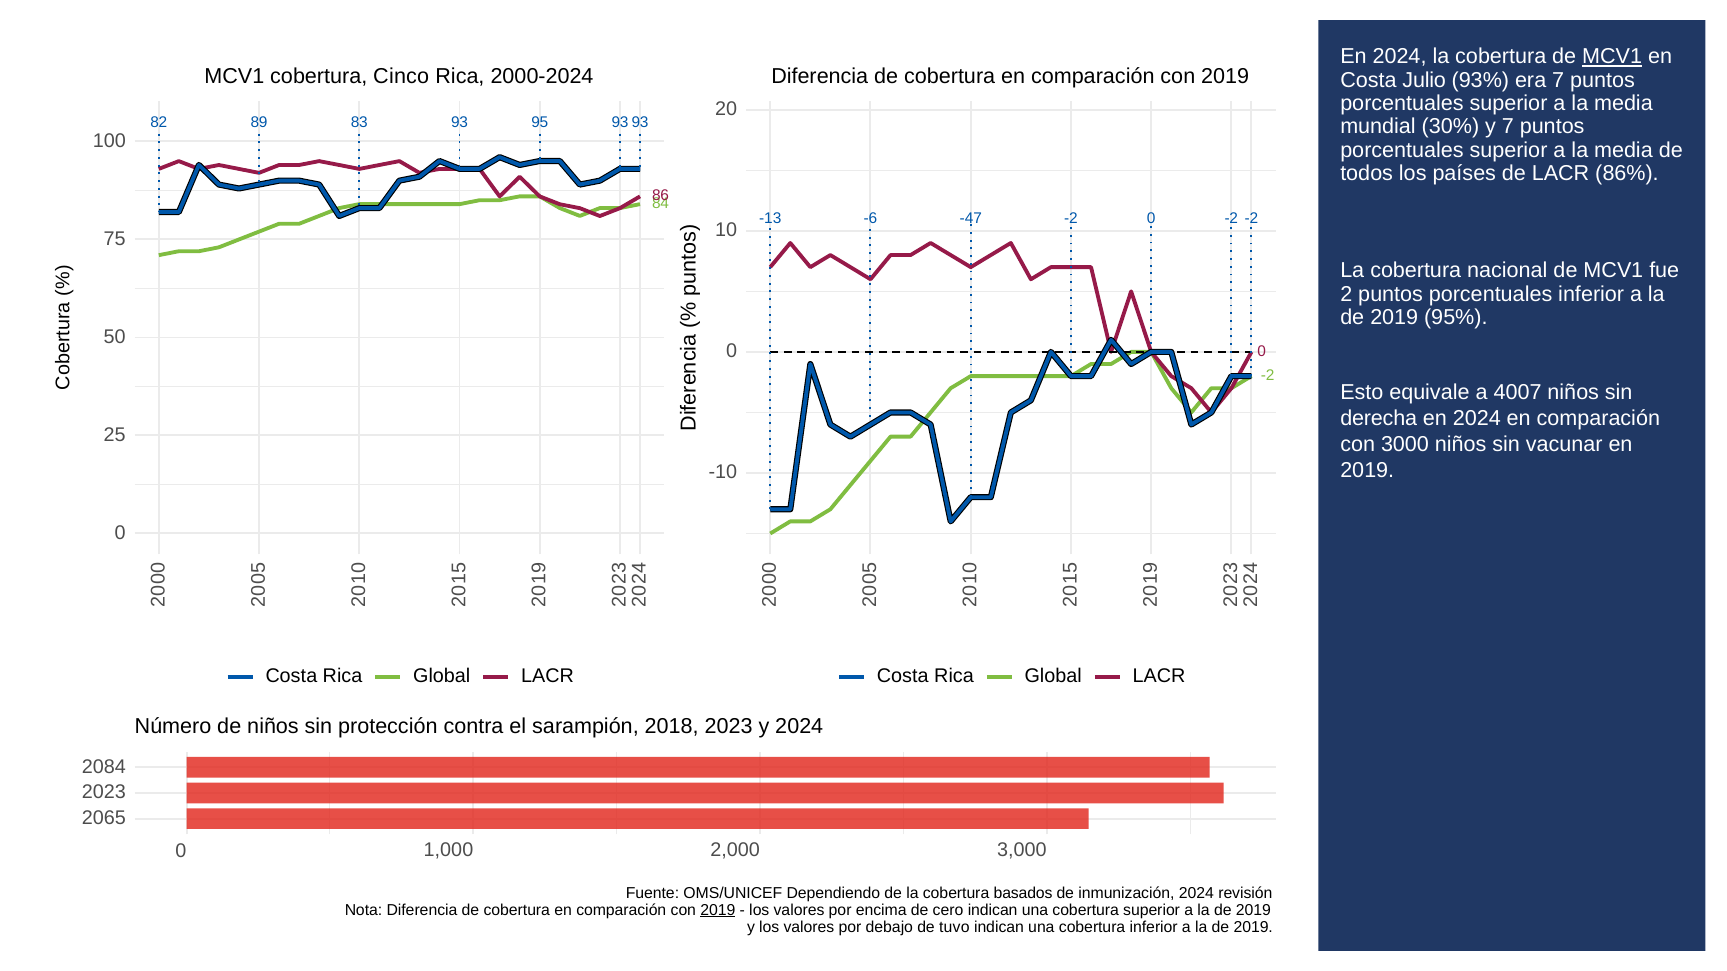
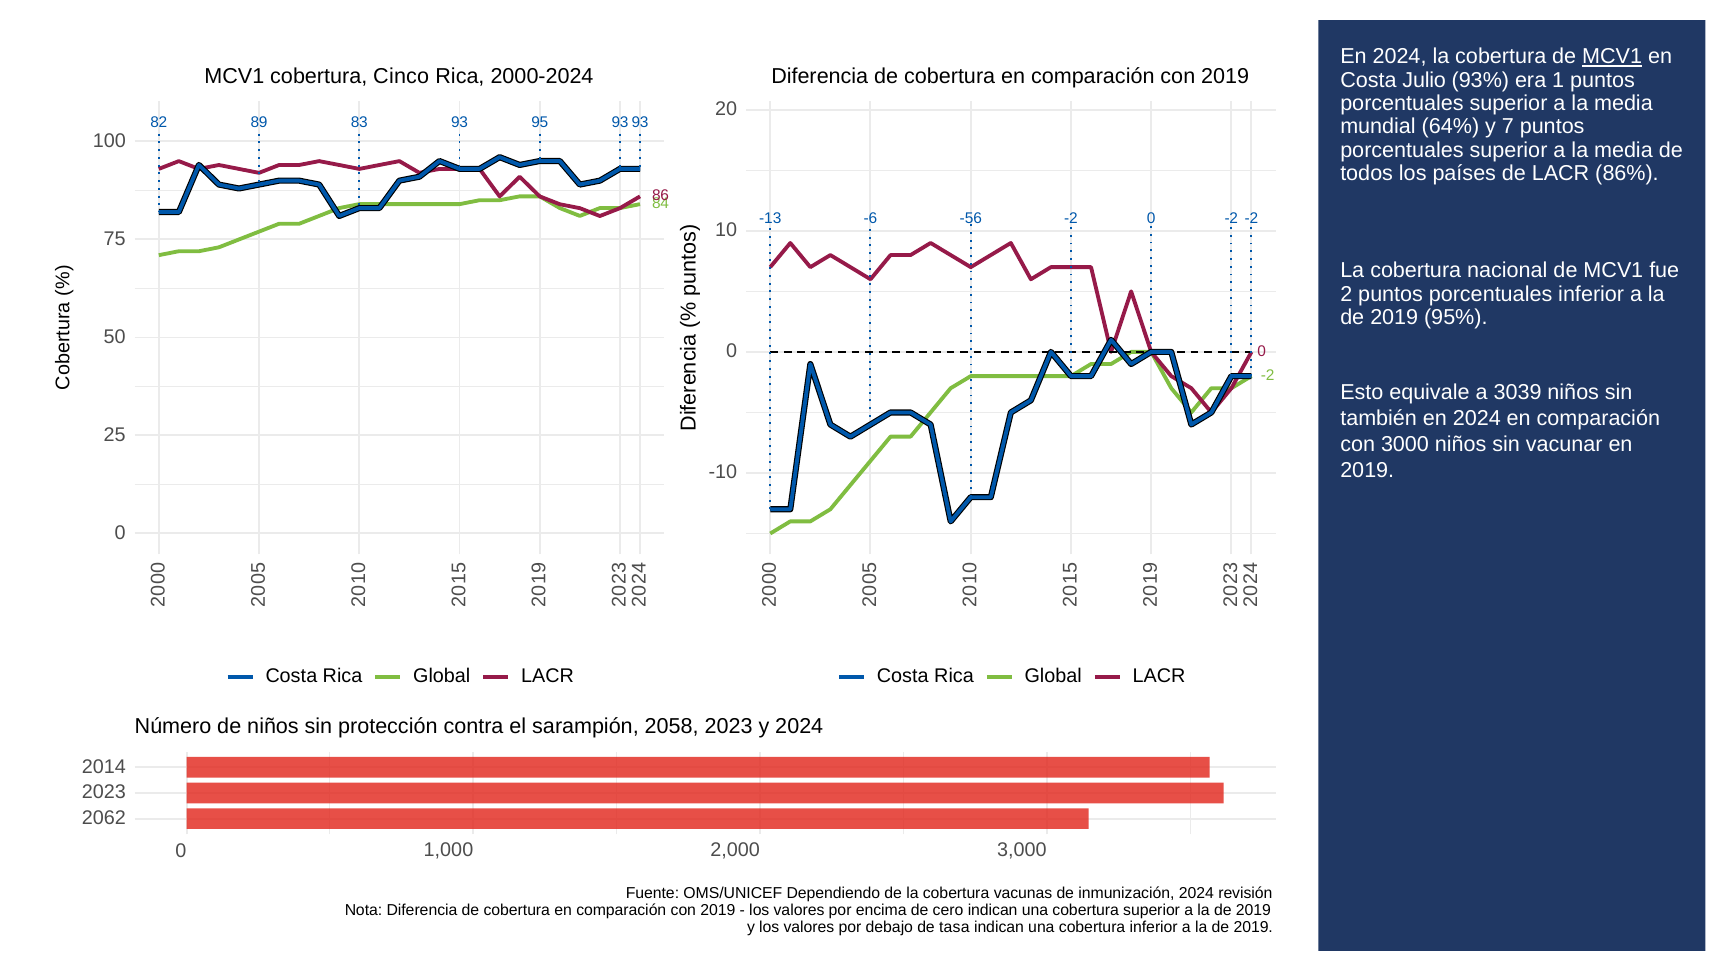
era 7: 7 -> 1 (1558, 80)
30%: 30% -> 64% (1450, 127)
-47: -47 -> -56 (971, 218)
4007: 4007 -> 3039 (1518, 393)
derecha: derecha -> también (1379, 418)
2018: 2018 -> 2058 (672, 727)
2084: 2084 -> 2014 (104, 767)
2065: 2065 -> 2062 (104, 818)
basados: basados -> vacunas (1023, 894)
2019 underline: present -> none (718, 910)
tuvo: tuvo -> tasa (954, 928)
